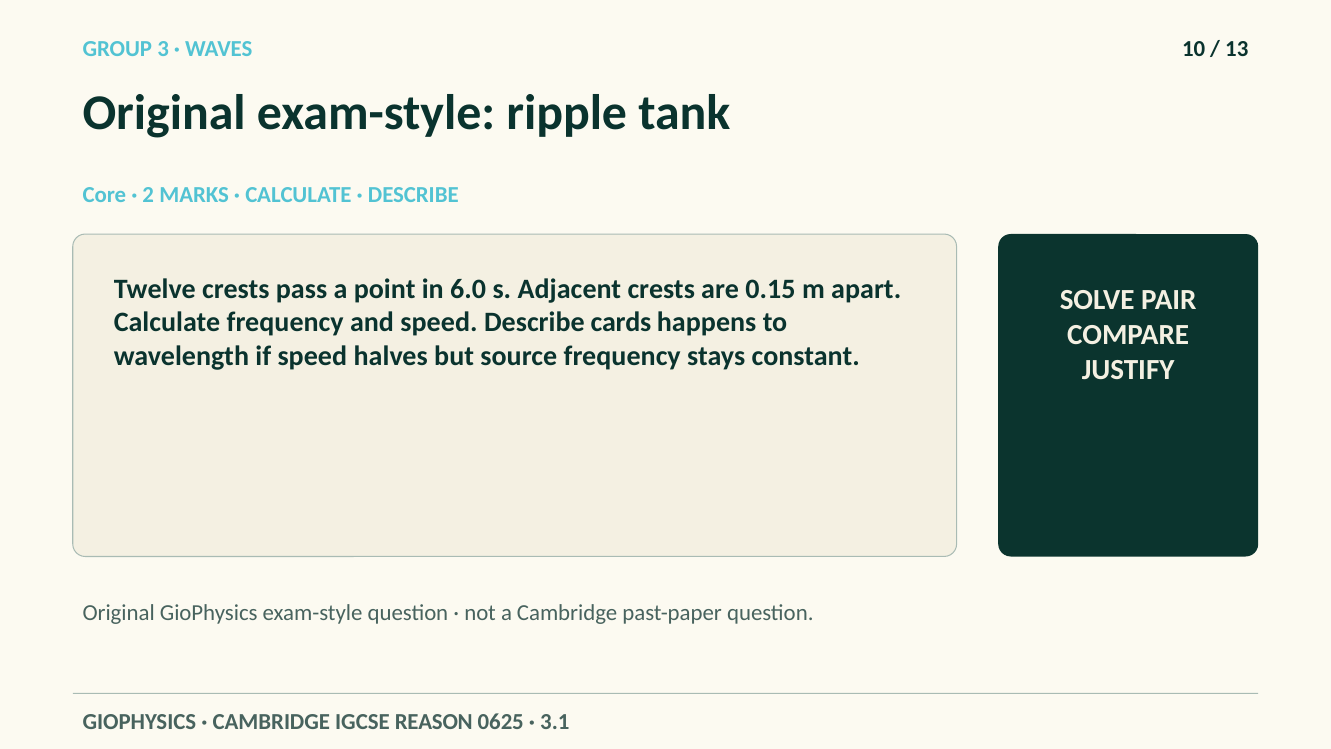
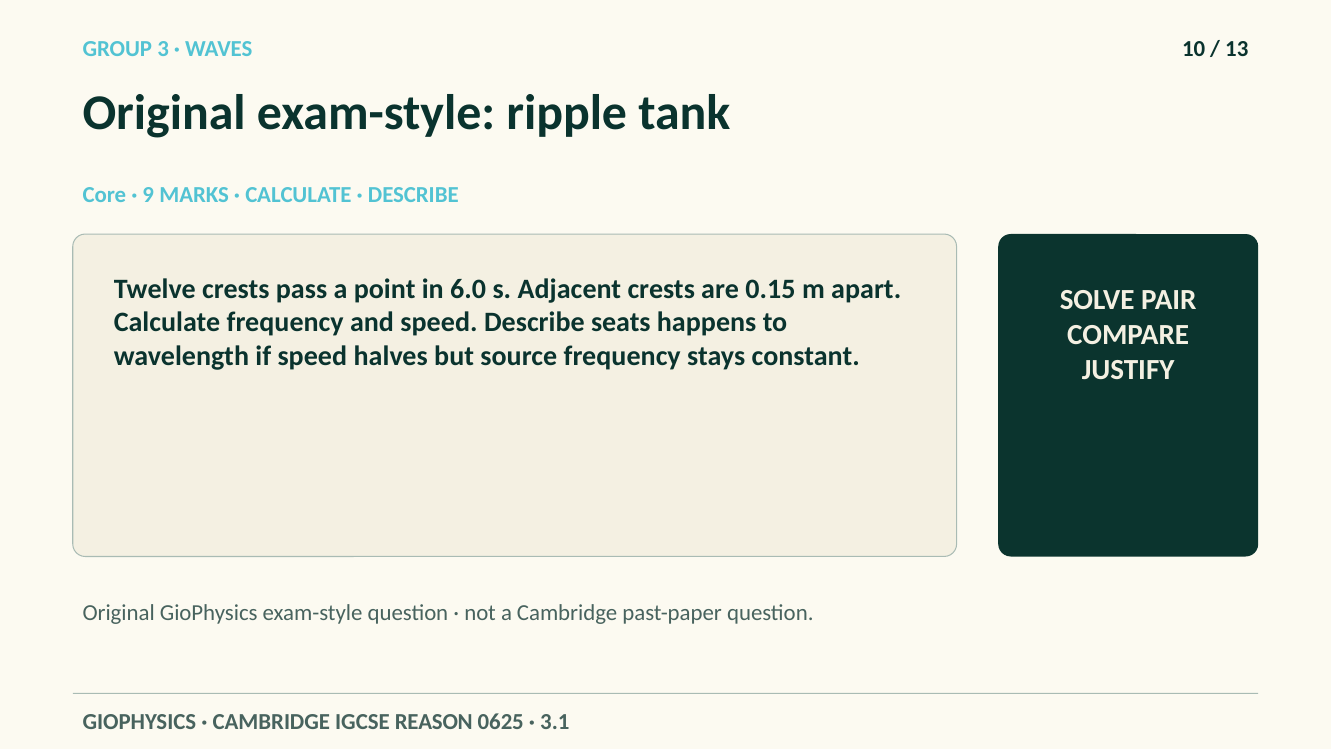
2: 2 -> 9 (148, 195)
cards: cards -> seats (621, 323)
